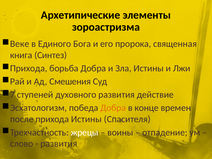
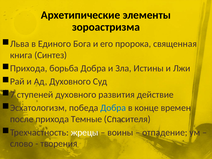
Веке: Веке -> Льва (20, 44)
Ад Смешения: Смешения -> Духовного (70, 81)
Добра colour: orange -> blue (113, 108)
прихода Истины: Истины -> Темные (86, 119)
развития: развития -> творения (59, 144)
